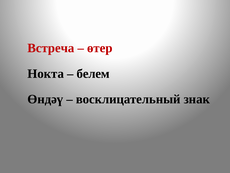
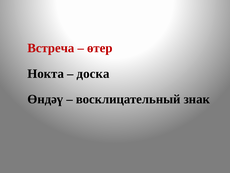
белем: белем -> доска (93, 73)
